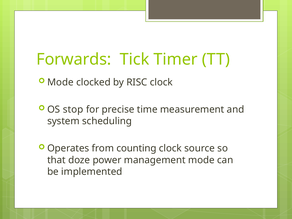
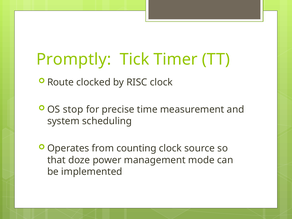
Forwards: Forwards -> Promptly (74, 59)
Mode: Mode -> Route (61, 82)
